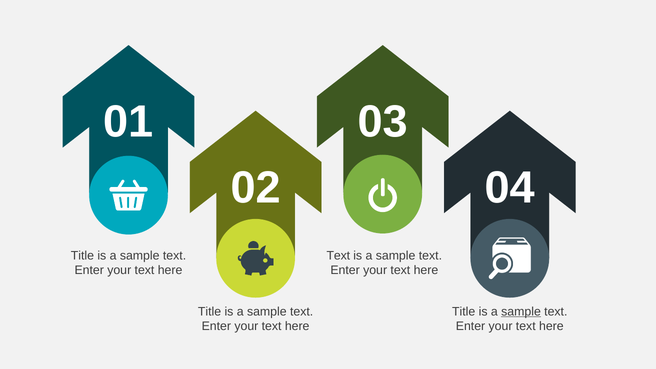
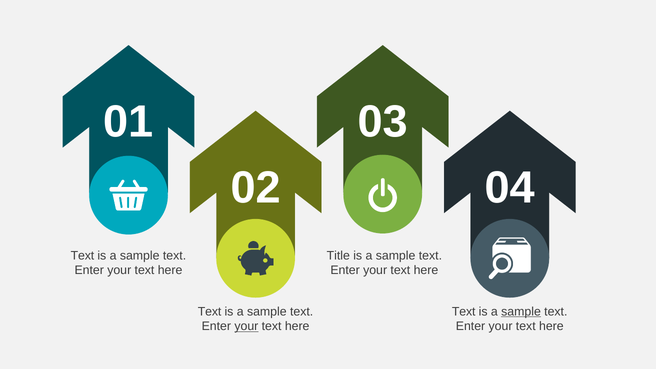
Title: Title -> Text (82, 255)
Text: Text -> Title (338, 255)
Title: Title -> Text (210, 312)
Title: Title -> Text (464, 312)
your underline: none -> present (246, 326)
